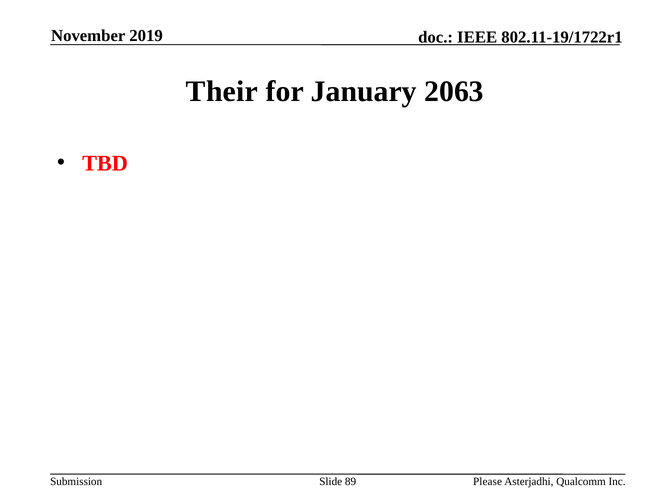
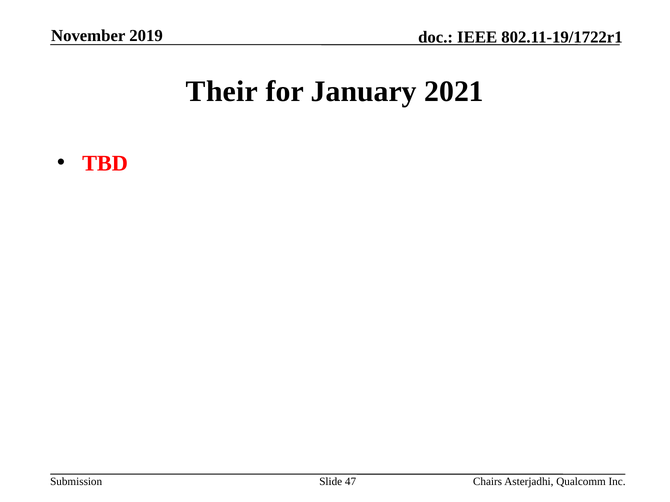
2063: 2063 -> 2021 (454, 91)
89: 89 -> 47 (351, 482)
Please: Please -> Chairs (488, 482)
